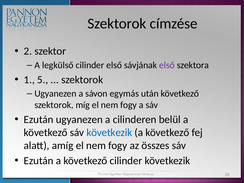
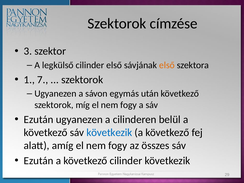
2: 2 -> 3 (28, 51)
első colour: purple -> orange (167, 65)
5: 5 -> 7 (43, 80)
